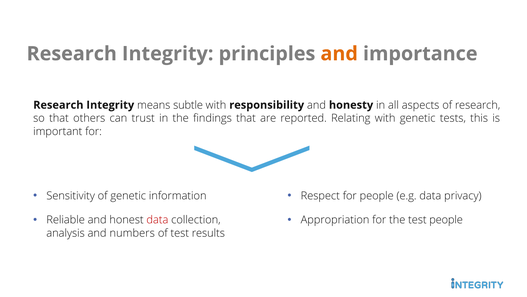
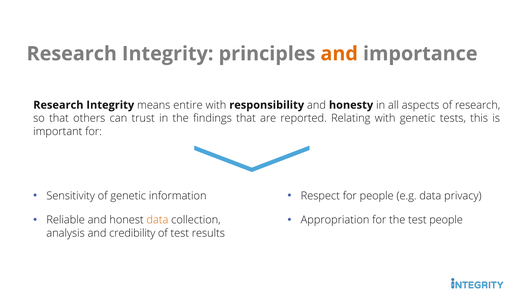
subtle: subtle -> entire (188, 105)
data colour: red -> orange (157, 220)
numbers: numbers -> credibility (132, 233)
